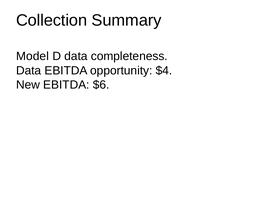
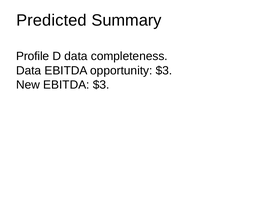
Collection: Collection -> Predicted (51, 20)
Model: Model -> Profile (33, 56)
opportunity $4: $4 -> $3 (164, 70)
EBITDA $6: $6 -> $3 (101, 85)
